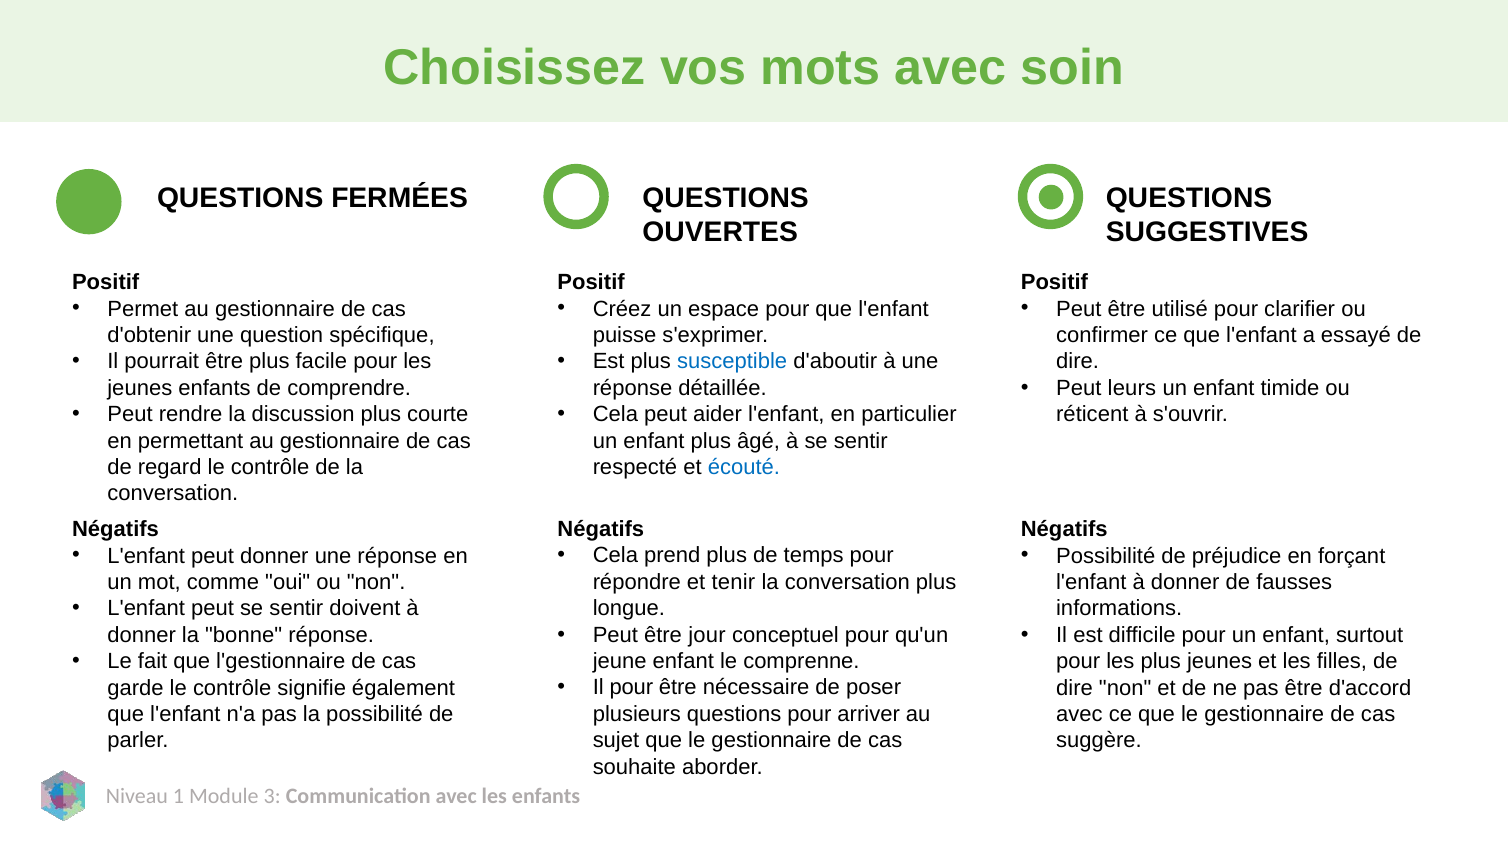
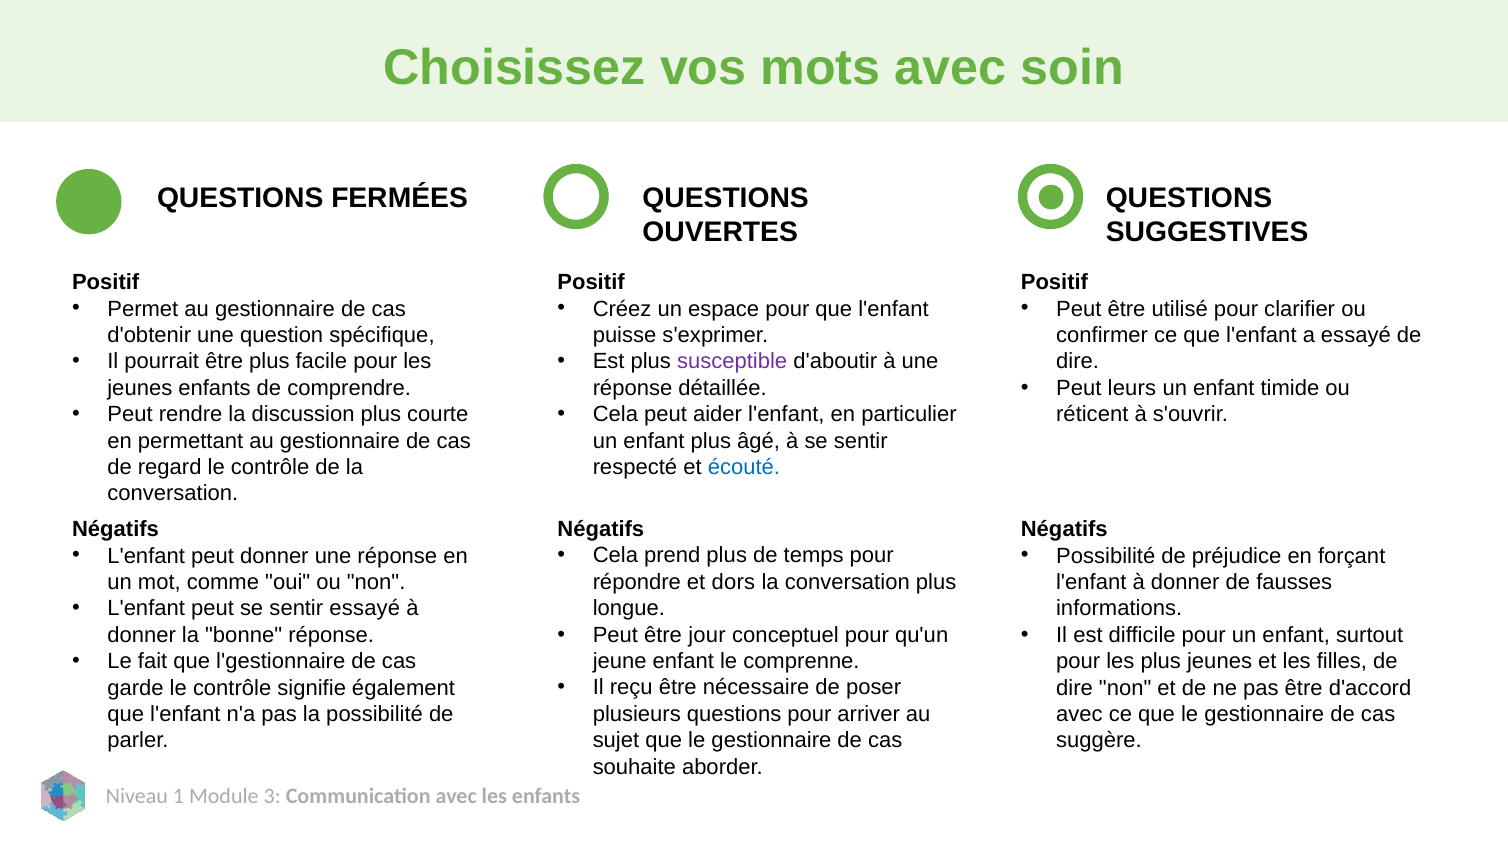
susceptible colour: blue -> purple (732, 362)
tenir: tenir -> dors (733, 582)
sentir doivent: doivent -> essayé (365, 609)
Il pour: pour -> reçu (631, 688)
